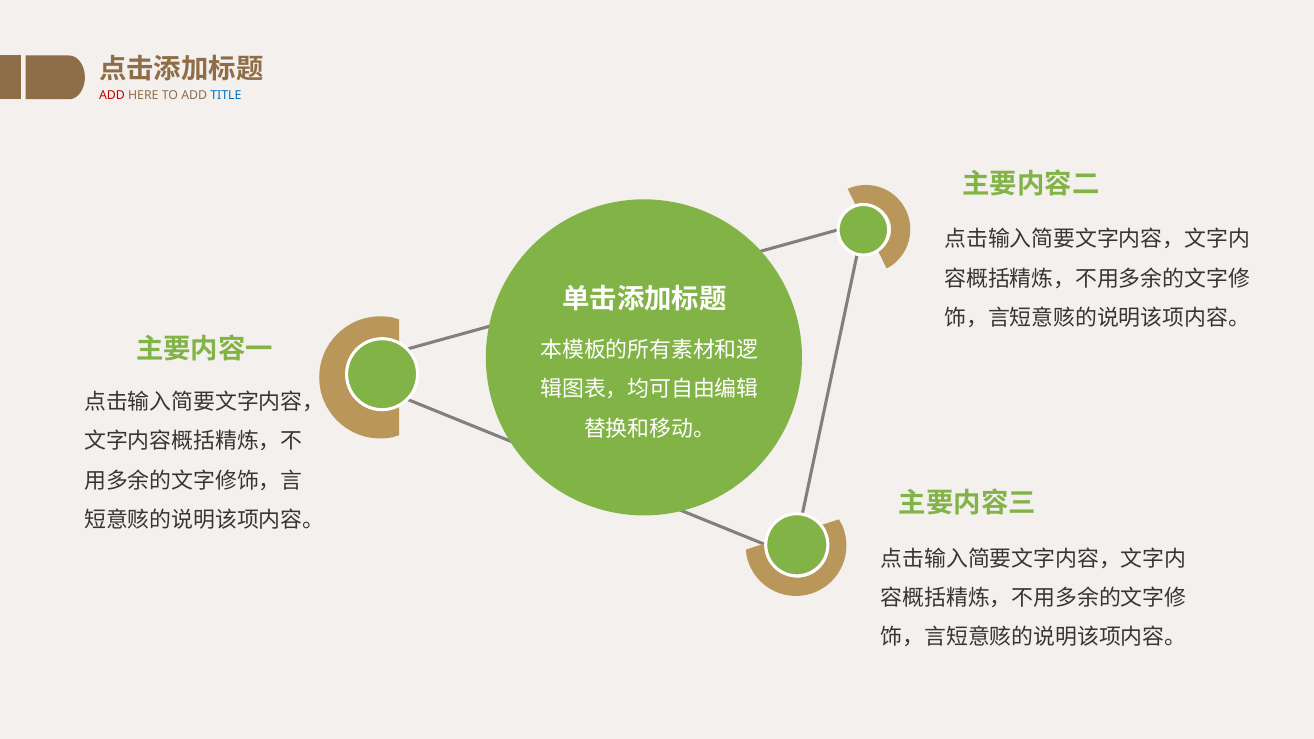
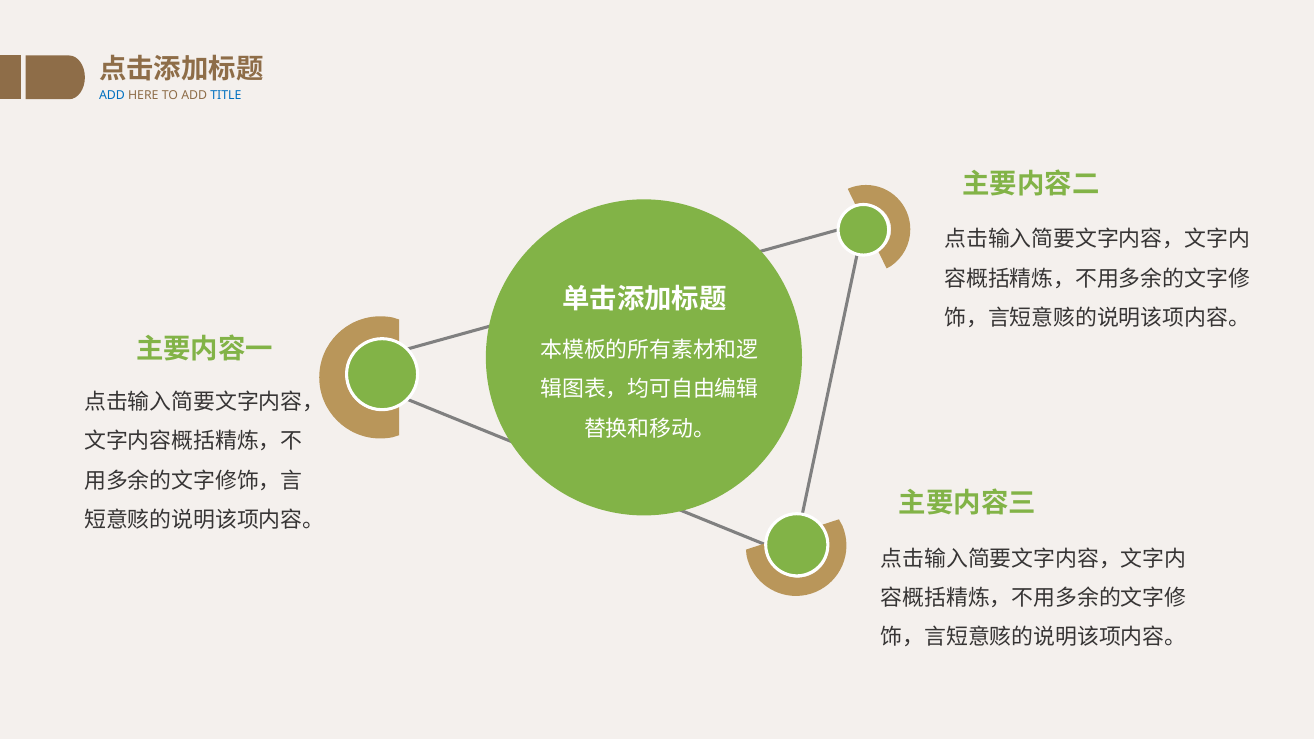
ADD colour: red -> blue (112, 95)
